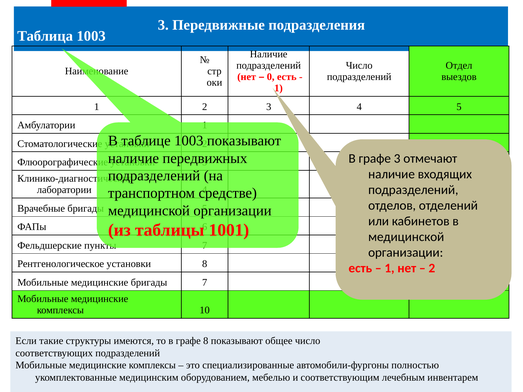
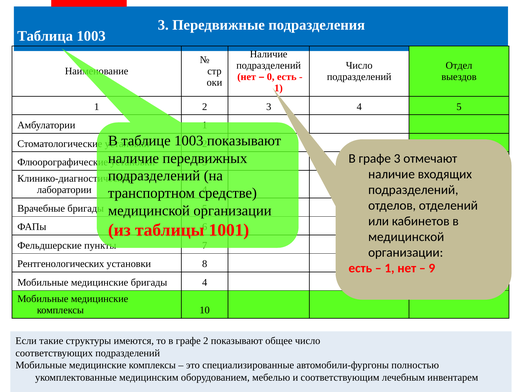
Рентгенологическое: Рентгенологическое -> Рентгенологических (61, 264)
2: 2 -> 9 (432, 268)
бригады 7: 7 -> 4 (205, 283)
графе 8: 8 -> 2 (206, 341)
